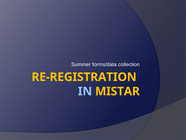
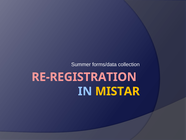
RE-REGISTRATION colour: yellow -> pink (84, 77)
